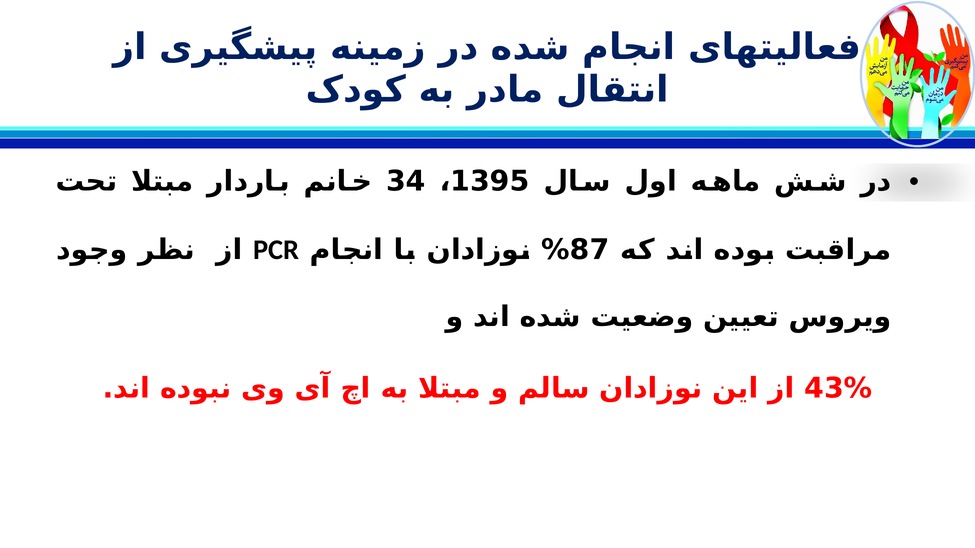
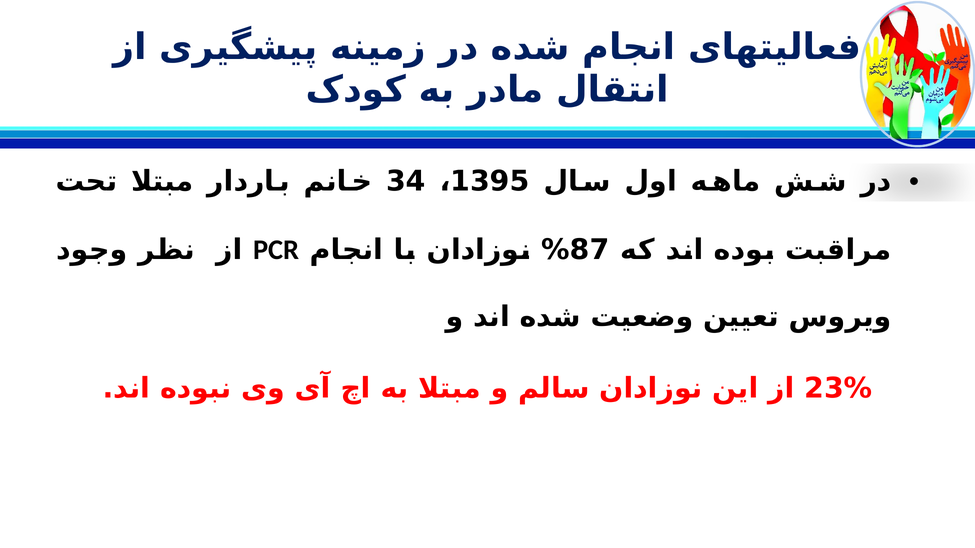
43%: 43% -> 23% (838, 389)
